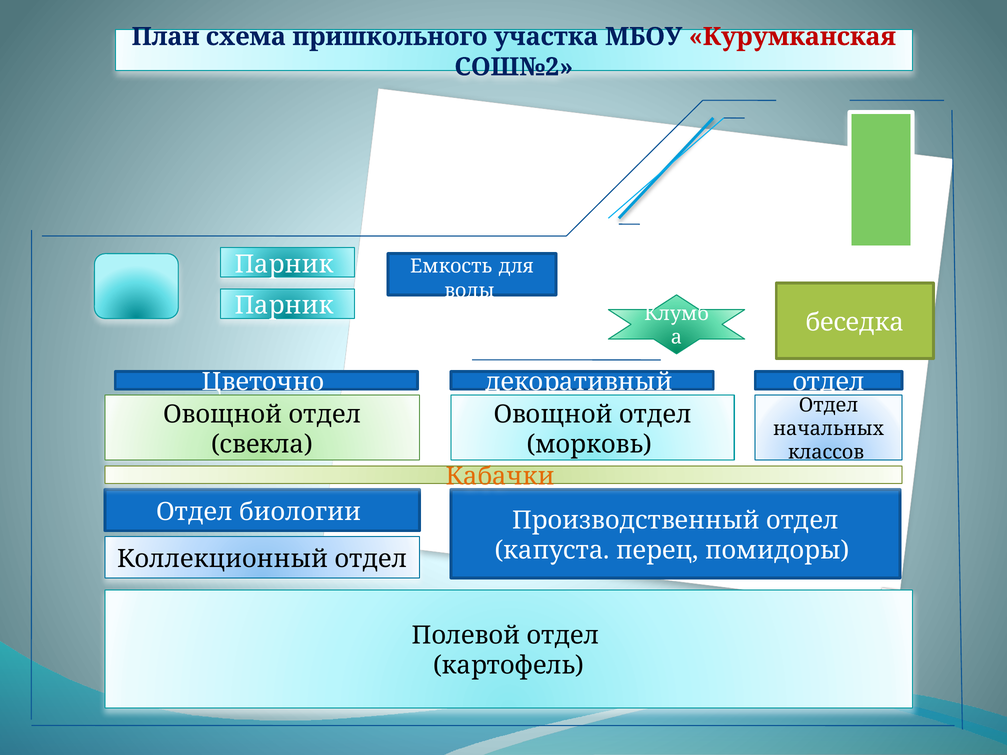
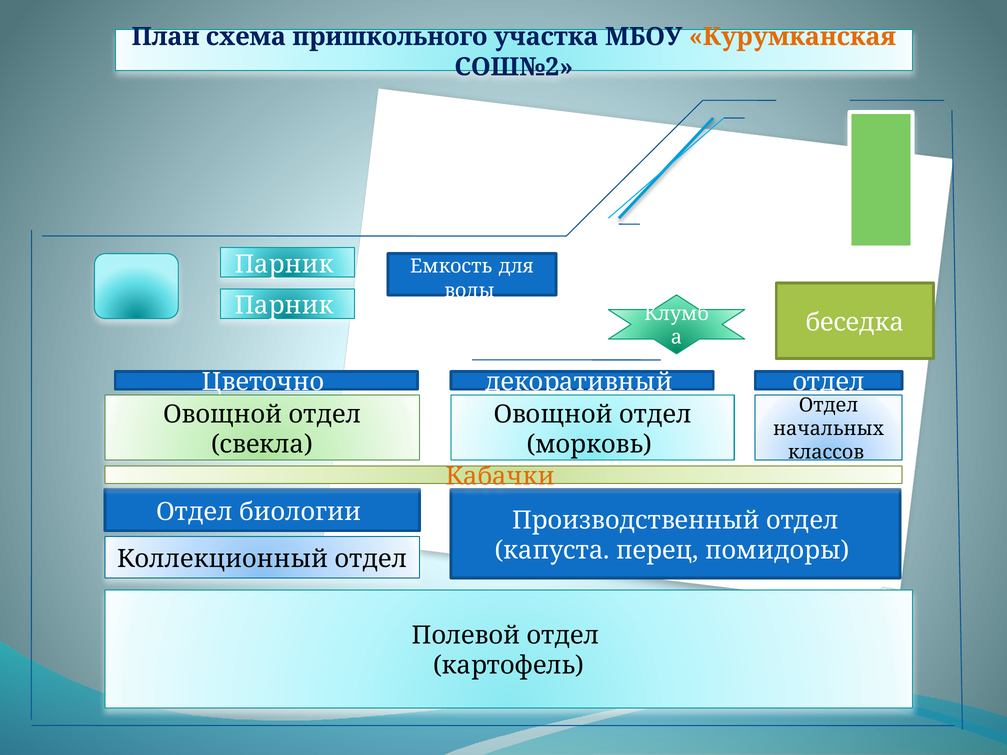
Курумканская colour: red -> orange (792, 37)
